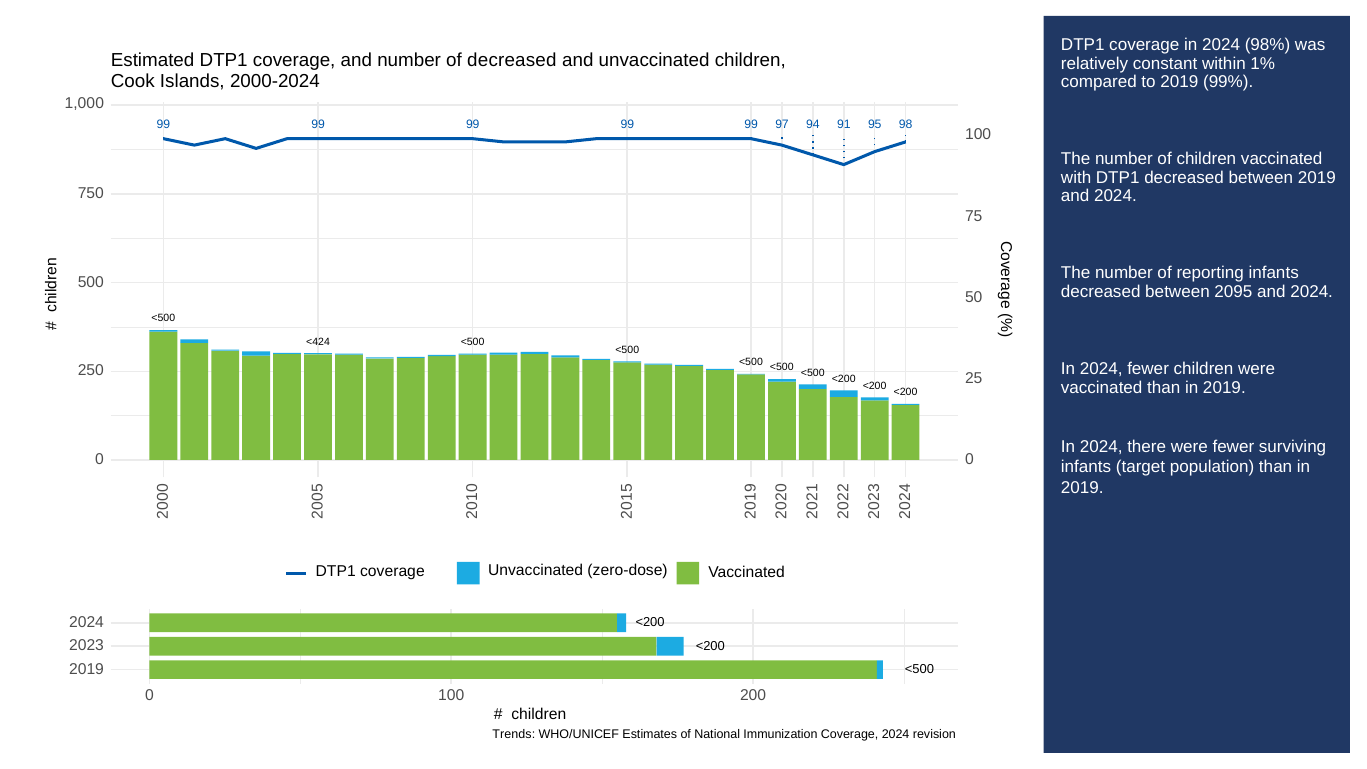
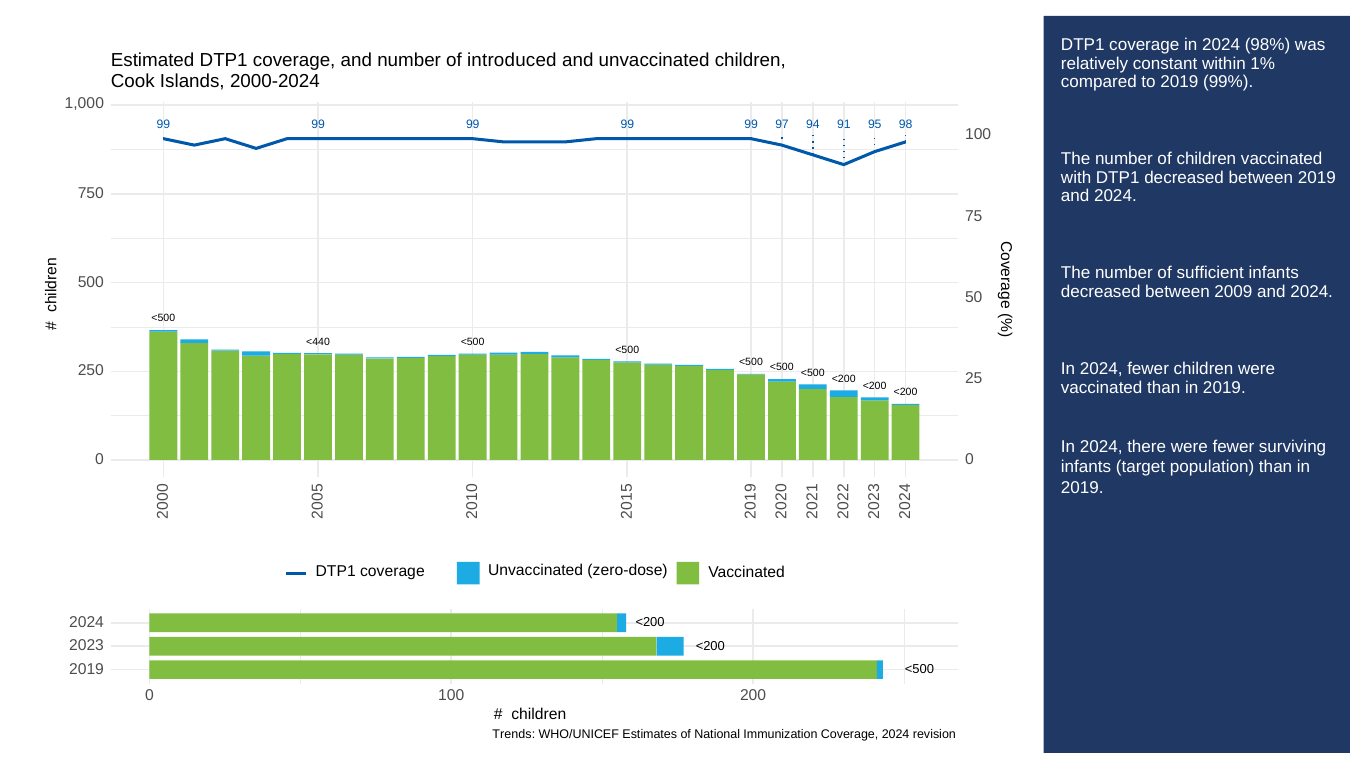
of decreased: decreased -> introduced (512, 61)
reporting: reporting -> sufficient (1210, 273)
2095: 2095 -> 2009 (1233, 292)
<424: <424 -> <440 (318, 342)
